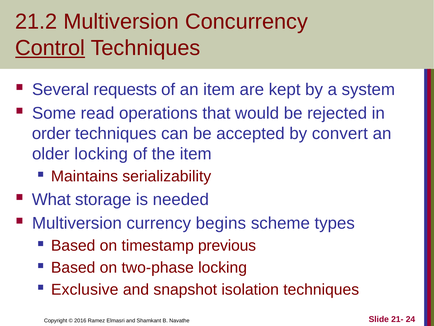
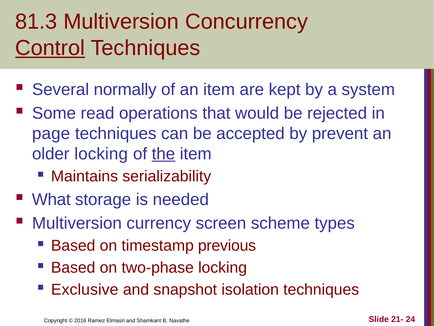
21.2: 21.2 -> 81.3 (36, 22)
requests: requests -> normally (125, 89)
order: order -> page (51, 133)
convert: convert -> prevent (340, 133)
the underline: none -> present (163, 154)
begins: begins -> screen (221, 223)
